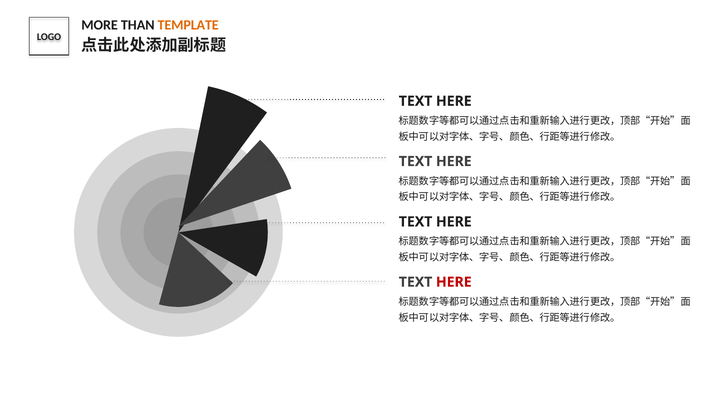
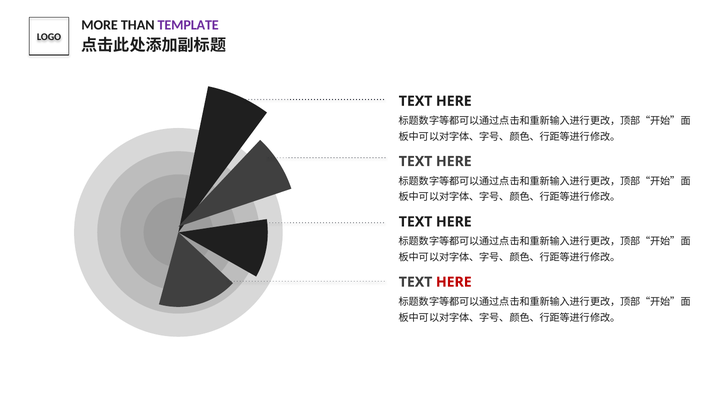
TEMPLATE colour: orange -> purple (188, 25)
